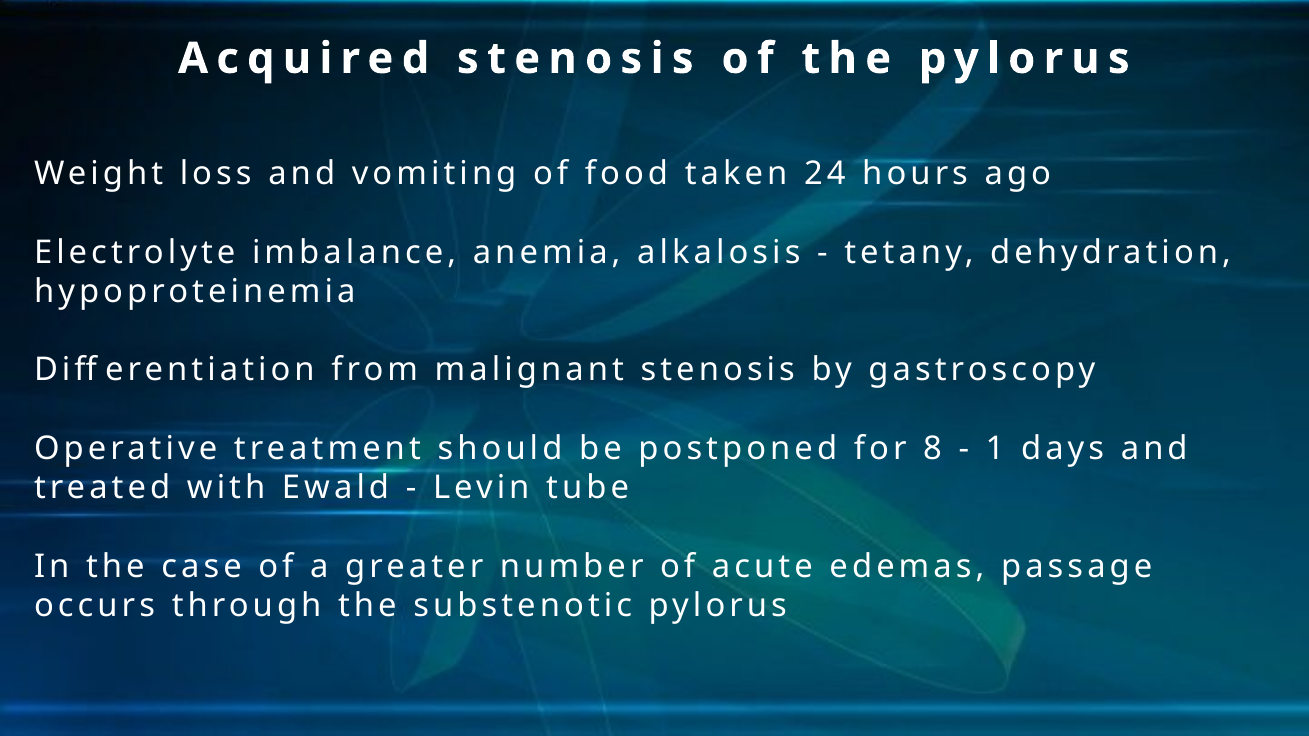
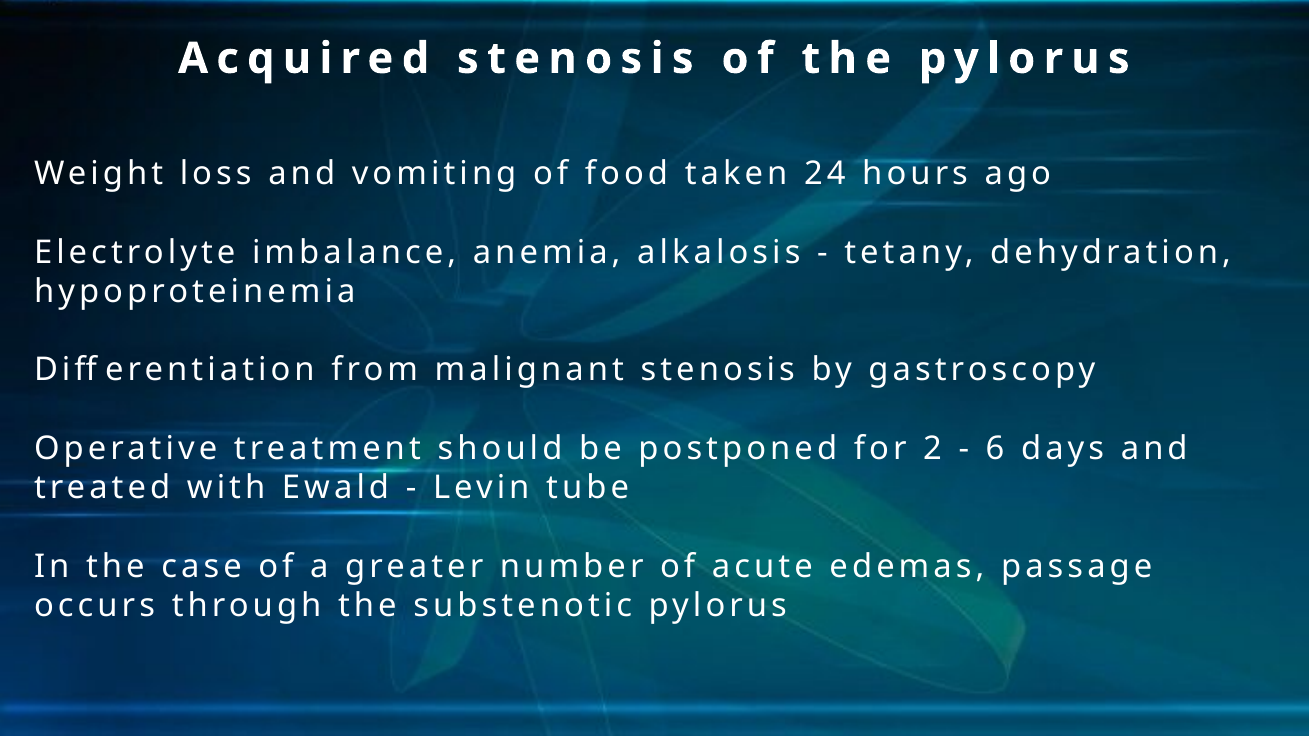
8: 8 -> 2 (932, 449)
1: 1 -> 6 (995, 449)
